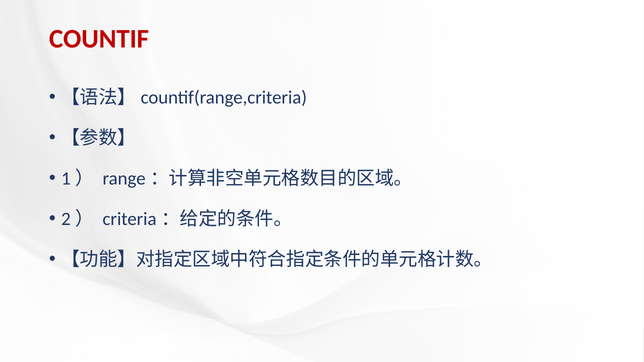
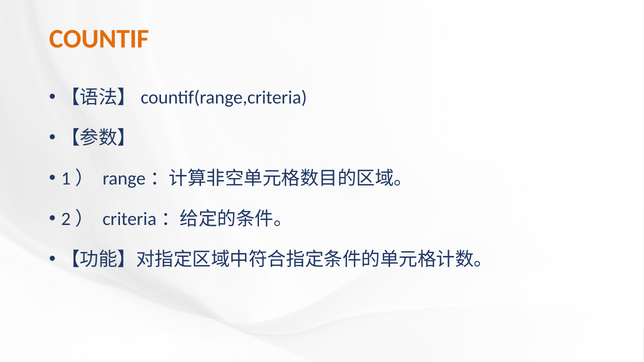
COUNTIF colour: red -> orange (99, 39)
